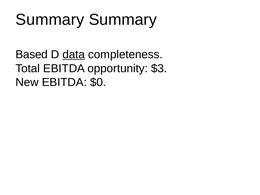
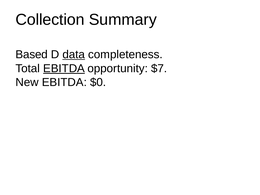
Summary: Summary -> Collection (50, 20)
EBITDA underline: none -> present (64, 68)
$3: $3 -> $7 (159, 68)
